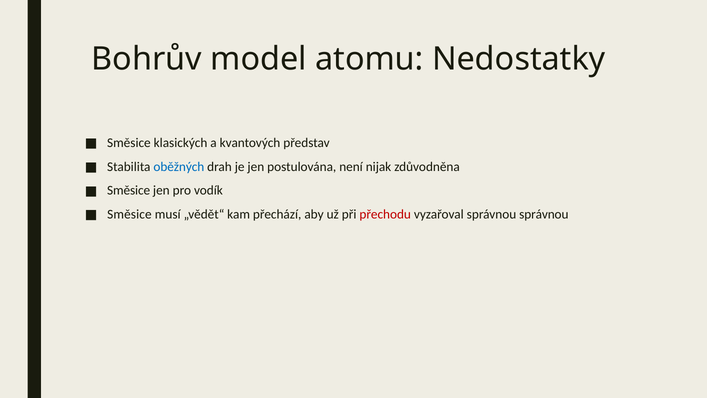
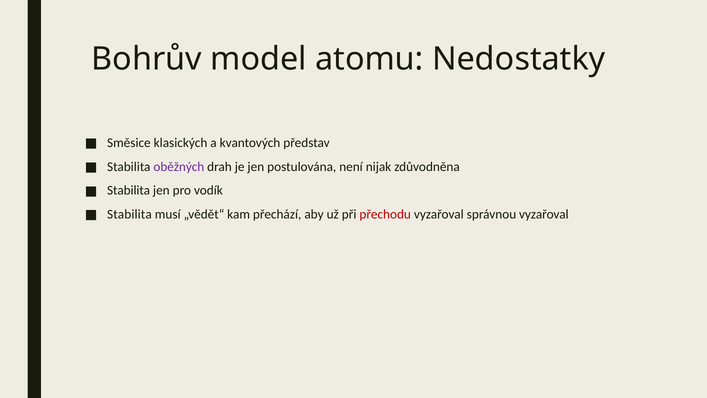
oběžných colour: blue -> purple (179, 167)
Směsice: Směsice -> Stabilita (129, 190)
Směsice: Směsice -> Stabilita (129, 214)
správnou správnou: správnou -> vyzařoval (544, 214)
